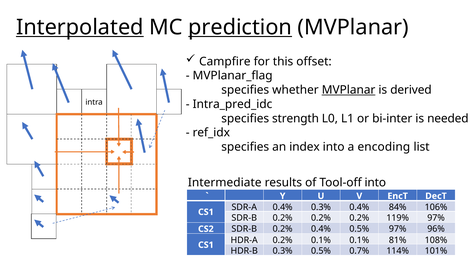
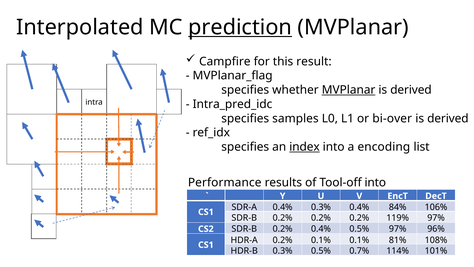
Interpolated underline: present -> none (80, 27)
offset: offset -> result (314, 61)
strength: strength -> samples (295, 118)
bi-inter: bi-inter -> bi-over (392, 118)
needed: needed -> derived (448, 118)
index underline: none -> present (304, 147)
Intermediate: Intermediate -> Performance (225, 182)
